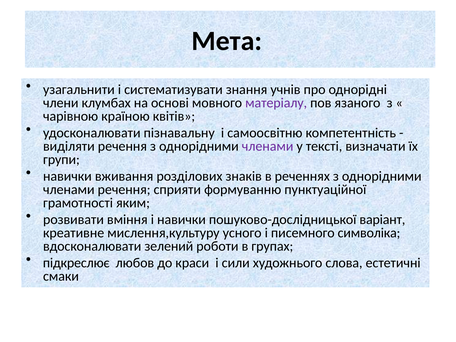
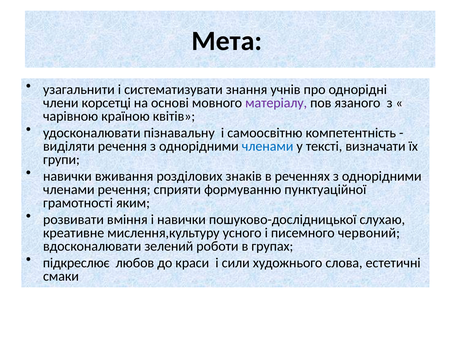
клумбах: клумбах -> корсетці (106, 103)
членами colour: purple -> blue (268, 146)
варіант: варіант -> слухаю (382, 220)
символіка: символіка -> червоний (369, 233)
